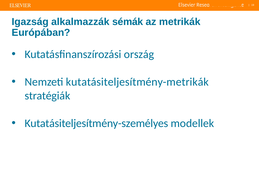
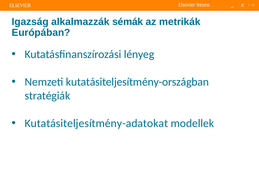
ország: ország -> lényeg (139, 54)
kutatásiteljesítmény-metrikák: kutatásiteljesítmény-metrikák -> kutatásiteljesítmény-országban (137, 82)
Kutatásiteljesítmény-személyes: Kutatásiteljesítmény-személyes -> Kutatásiteljesítmény-adatokat (96, 123)
